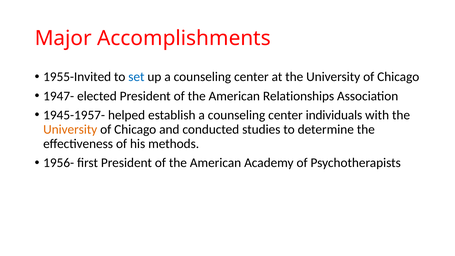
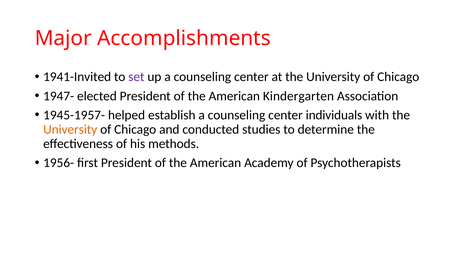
1955-Invited: 1955-Invited -> 1941-Invited (77, 77)
set colour: blue -> purple (136, 77)
Relationships: Relationships -> Kindergarten (298, 96)
